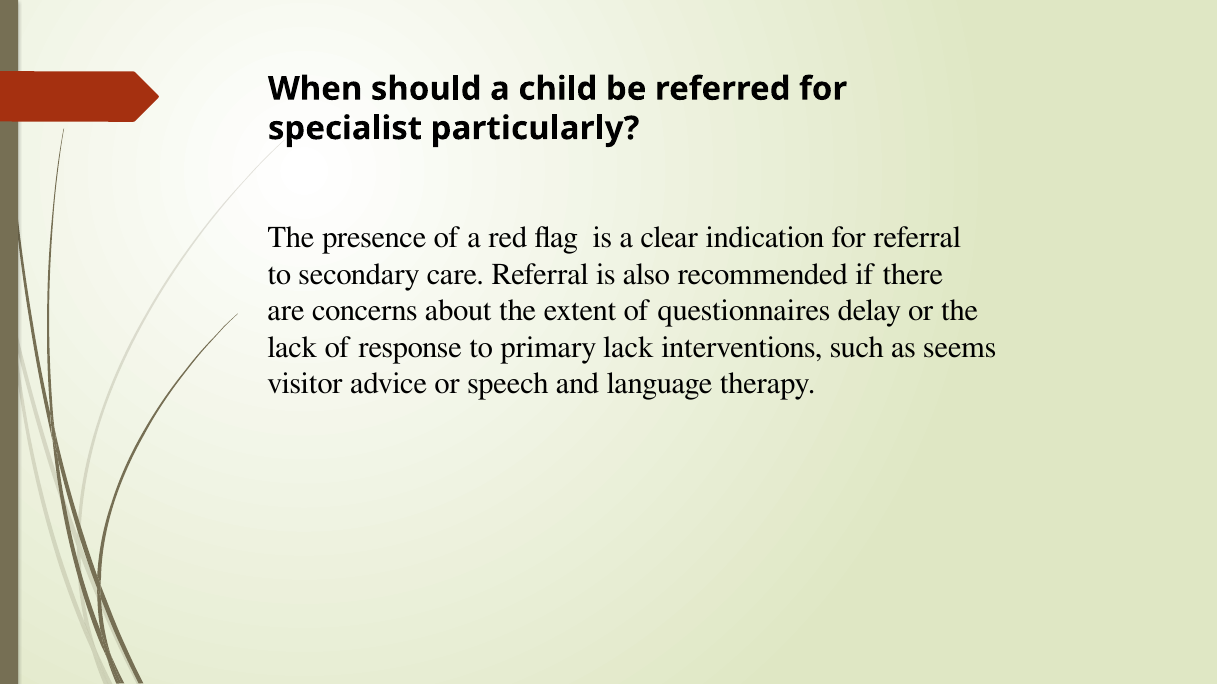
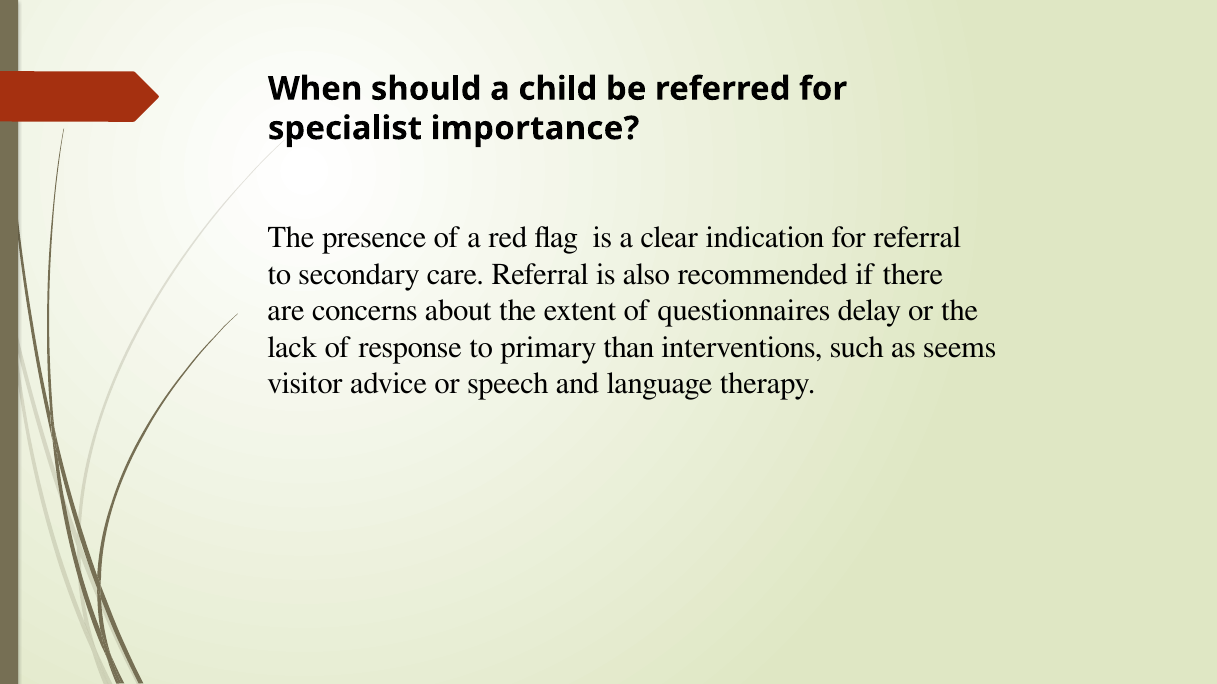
particularly: particularly -> importance (535, 128)
primary lack: lack -> than (629, 347)
